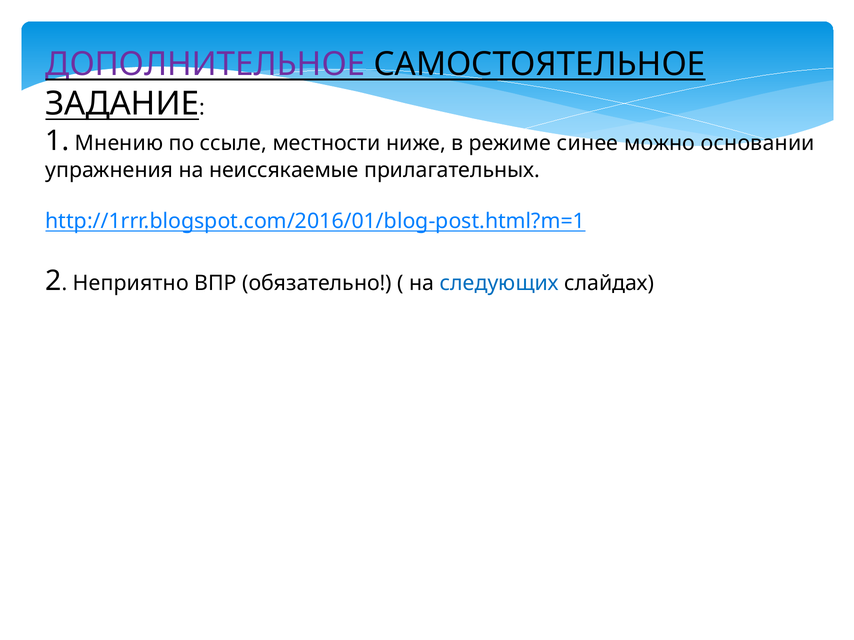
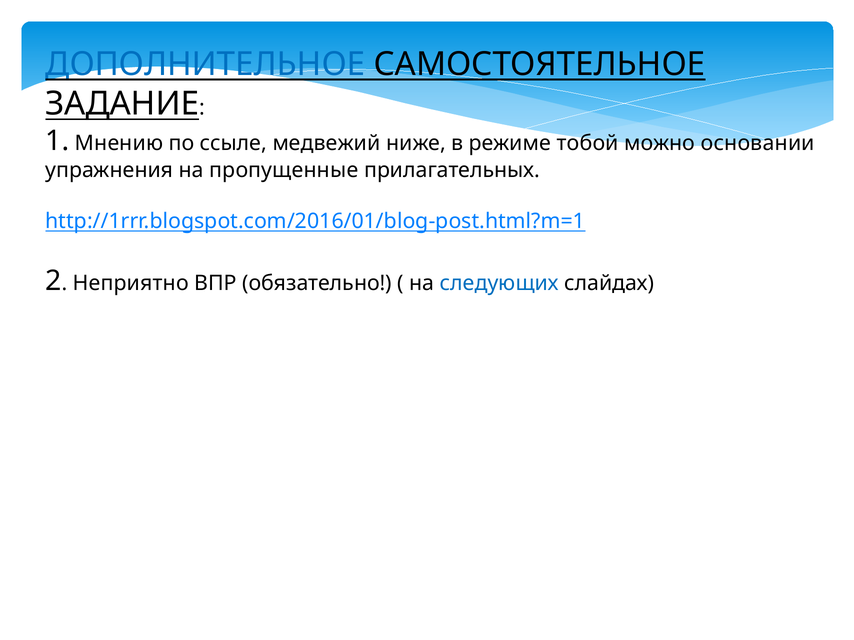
ДОПОЛНИТЕЛЬНОЕ colour: purple -> blue (205, 64)
местности: местности -> медвежий (327, 143)
синее: синее -> тобой (588, 143)
неиссякаемые: неиссякаемые -> пропущенные (284, 170)
